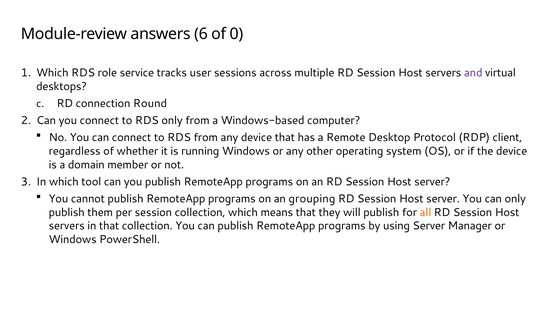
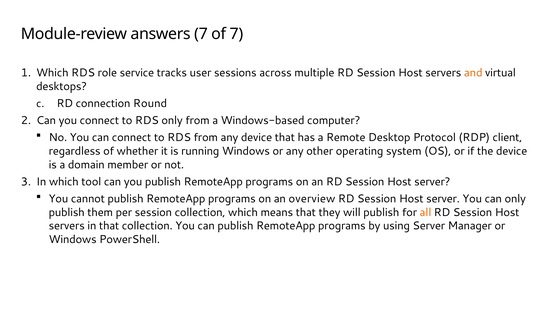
answers 6: 6 -> 7 (201, 34)
of 0: 0 -> 7 (236, 34)
and colour: purple -> orange (473, 73)
grouping: grouping -> overview (312, 199)
